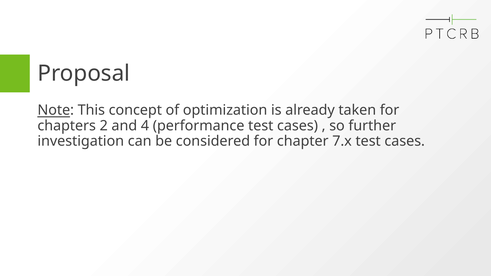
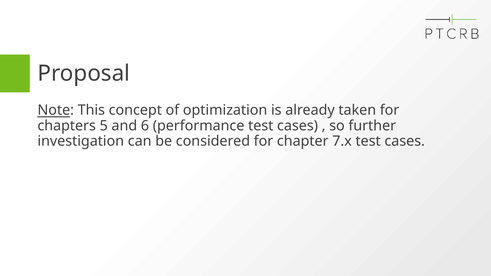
2: 2 -> 5 (104, 126)
4: 4 -> 6 (145, 126)
